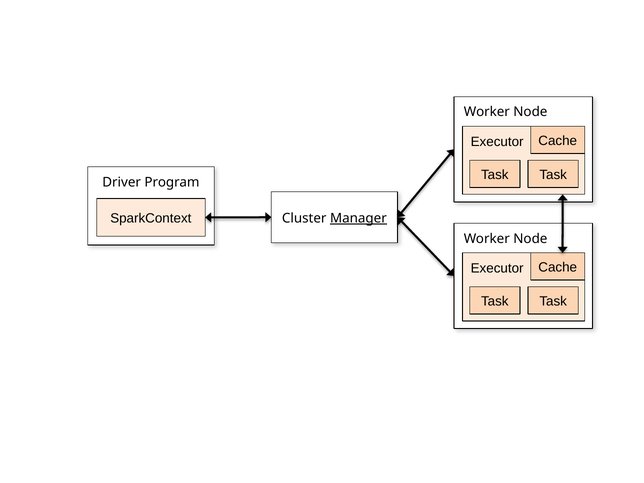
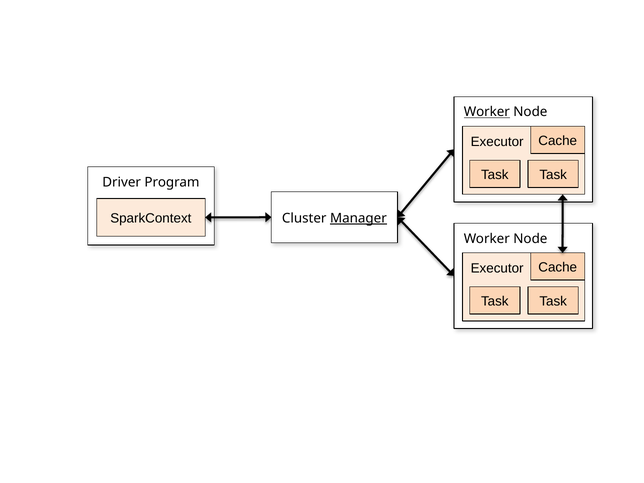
Worker underline: none -> present (487, 112)
